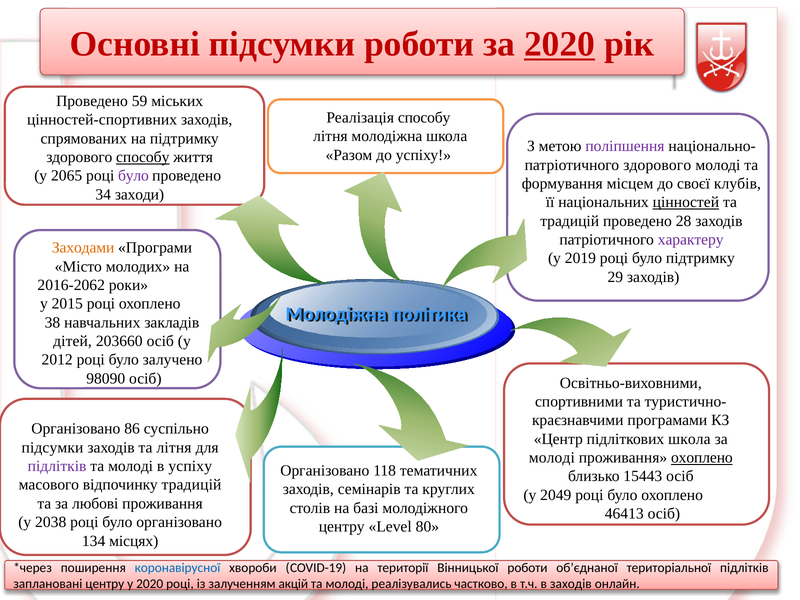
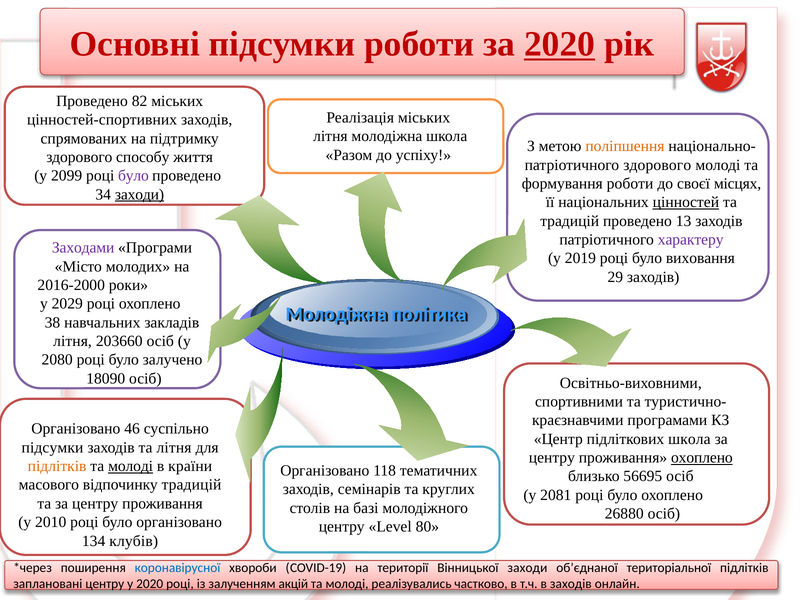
59: 59 -> 82 (140, 101)
Реалізація способу: способу -> міських (424, 118)
поліпшення colour: purple -> orange (625, 146)
способу underline: present -> none (143, 157)
2065: 2065 -> 2099 (67, 176)
місцем: місцем -> роботи (630, 184)
клубів: клубів -> місцях (738, 184)
заходи underline: none -> present (140, 194)
28: 28 -> 13 (684, 221)
Заходами colour: orange -> purple (83, 248)
підтримку: підтримку -> виховання (700, 258)
2016-2062: 2016-2062 -> 2016-2000 (71, 285)
2015: 2015 -> 2029 (67, 304)
дітей: дітей -> літня (73, 341)
2012: 2012 -> 2080 (57, 360)
98090: 98090 -> 18090 (106, 379)
86: 86 -> 46 (132, 429)
молоді: молоді -> центру (552, 458)
підлітків colour: purple -> orange (57, 466)
молоді underline: none -> present (131, 466)
в успіху: успіху -> країни (190, 466)
15443: 15443 -> 56695 (643, 476)
2049: 2049 -> 2081 (556, 495)
та за любові: любові -> центру (95, 504)
46413: 46413 -> 26880 (624, 514)
2038: 2038 -> 2010 (51, 522)
місцях: місцях -> клубів (134, 541)
Вінницької роботи: роботи -> заходи (527, 568)
